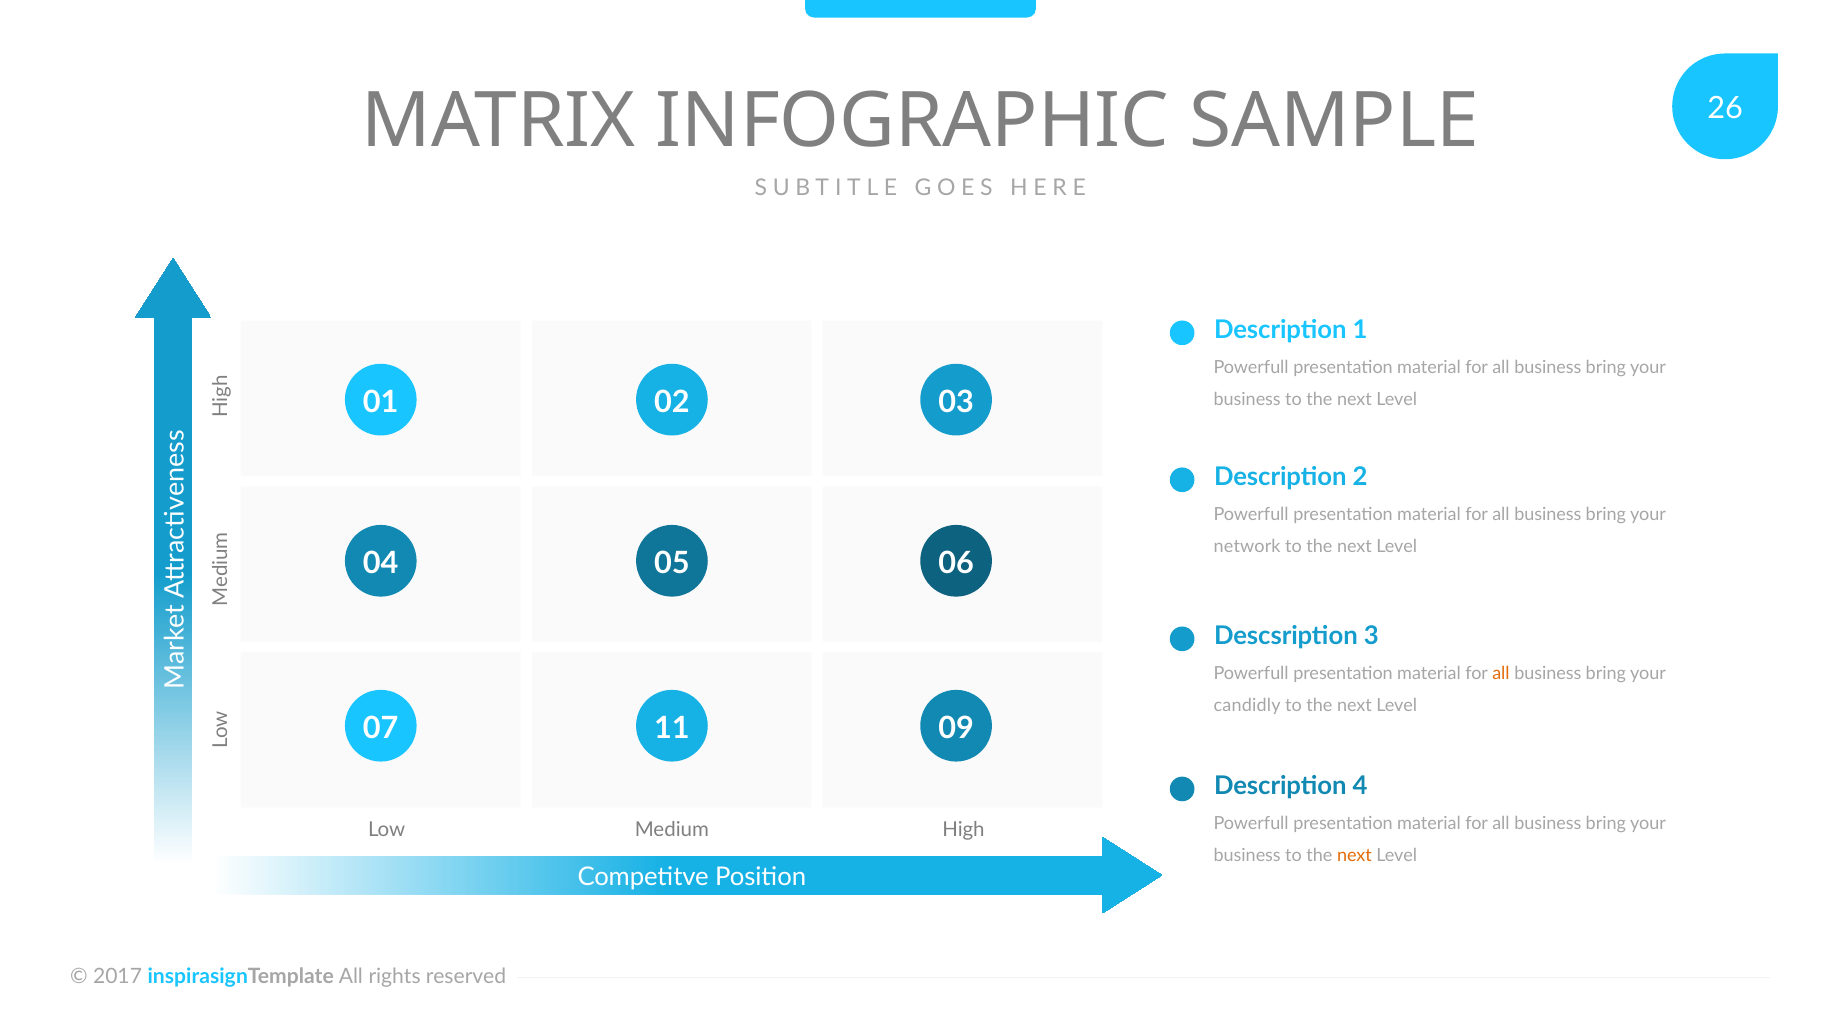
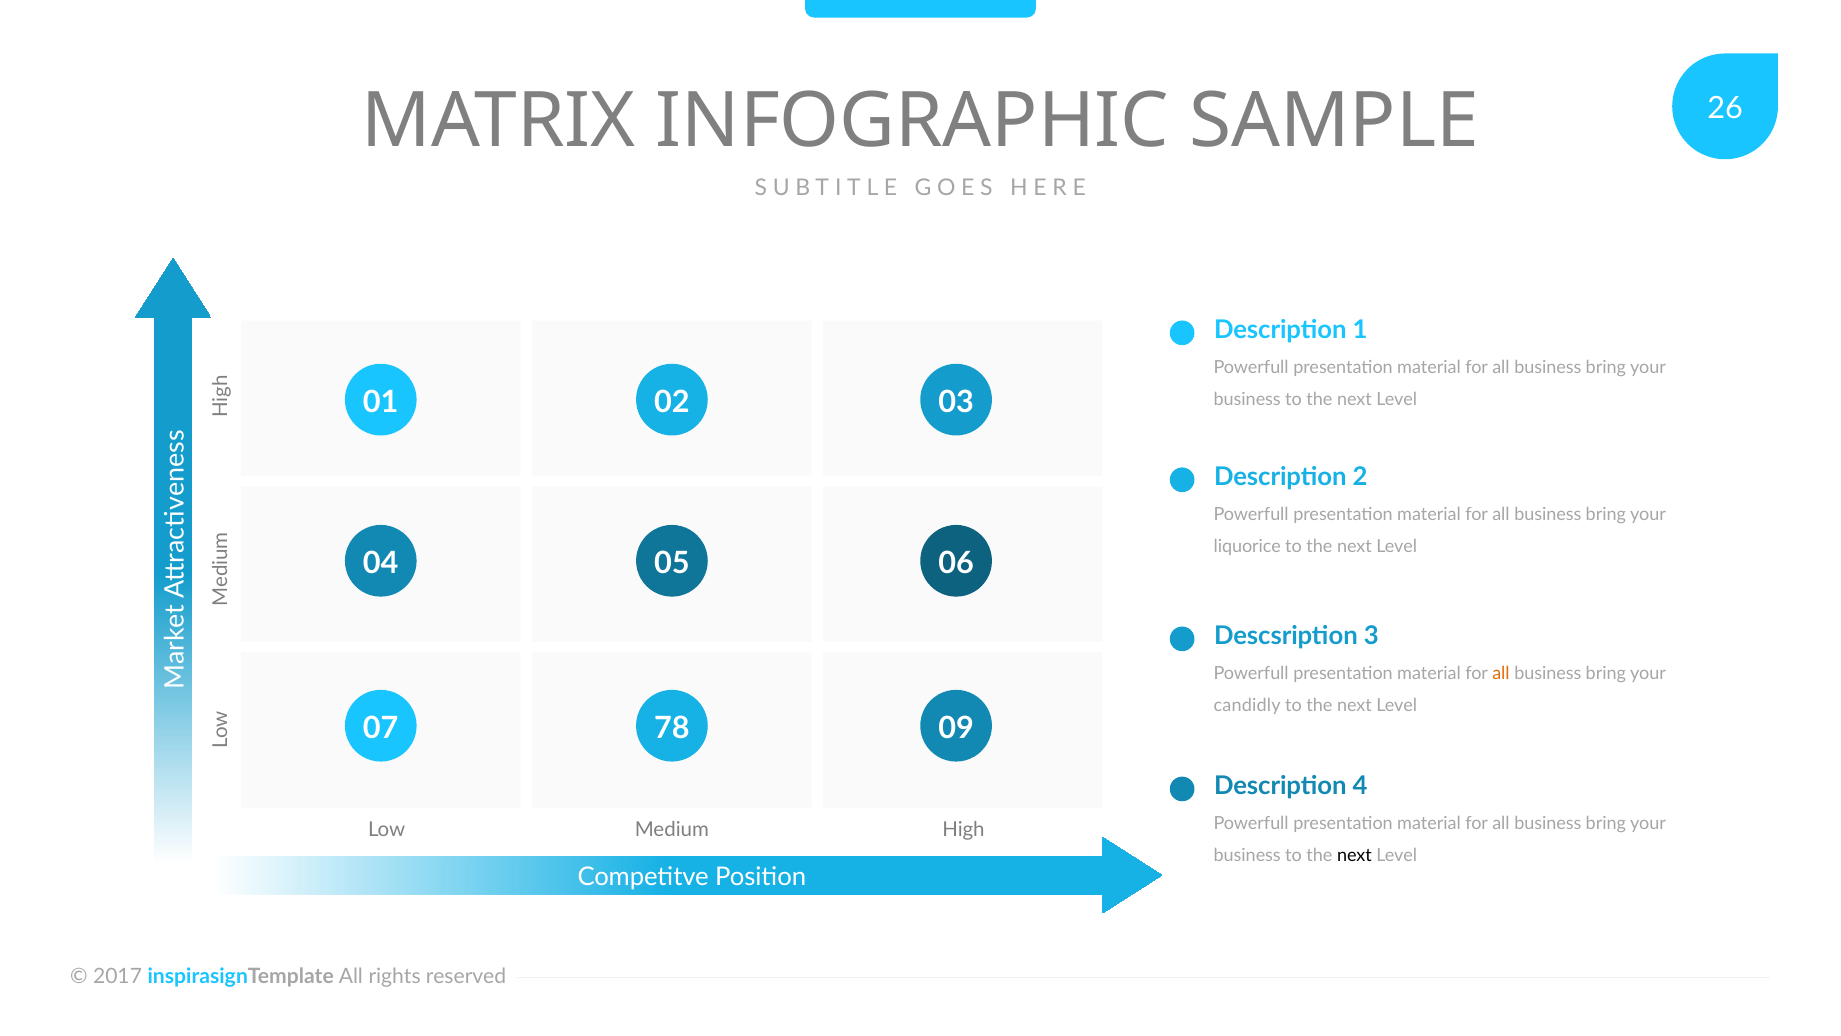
network: network -> liquorice (1247, 546)
11: 11 -> 78 (672, 728)
next colour: orange -> black (1354, 855)
